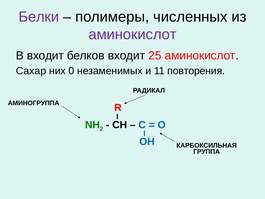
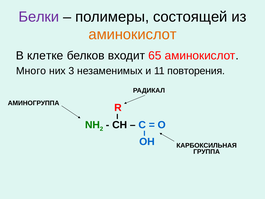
численных: численных -> состоящей (190, 17)
аминокислот colour: purple -> orange (133, 34)
В входит: входит -> клетке (45, 56)
25: 25 -> 65 (155, 56)
Сахар: Сахар -> Много (31, 71)
0: 0 -> 3 (71, 71)
